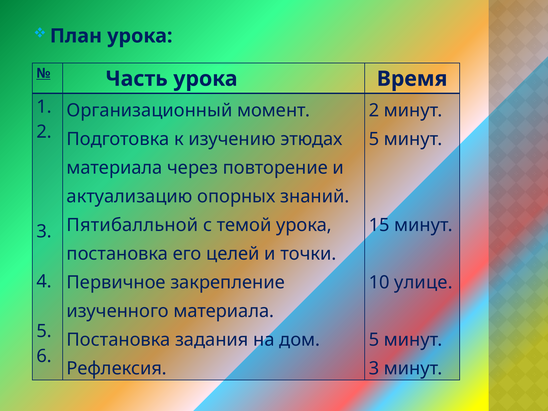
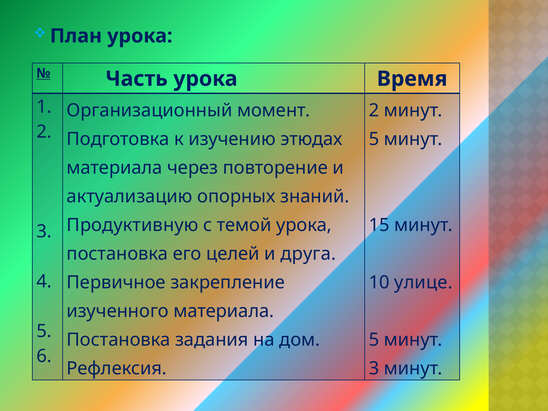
Пятибалльной: Пятибалльной -> Продуктивную (132, 225)
точки: точки -> друга (308, 254)
